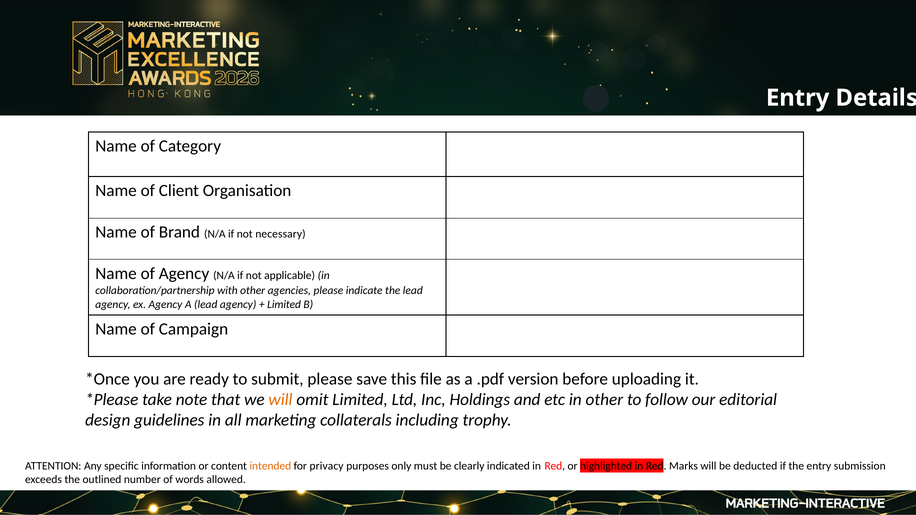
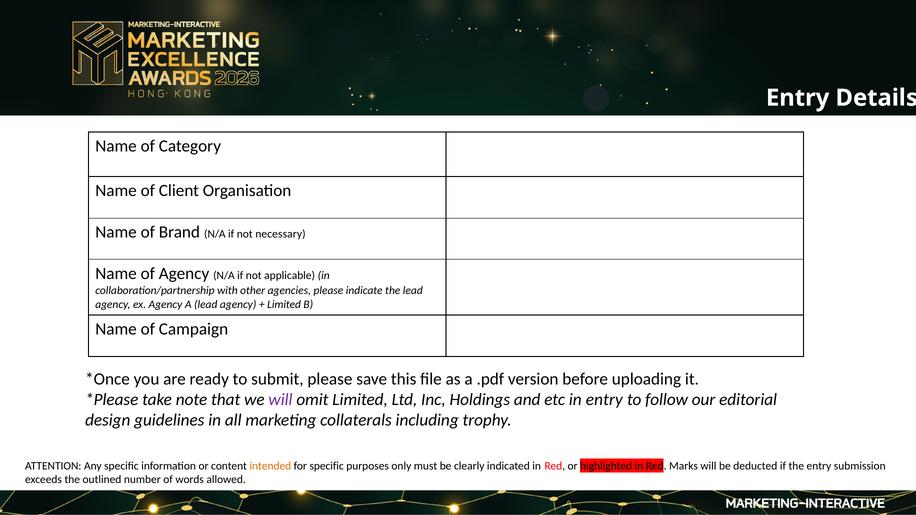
will colour: orange -> purple (281, 400)
in other: other -> entry (604, 400)
for privacy: privacy -> specific (327, 466)
